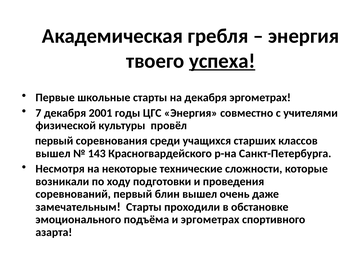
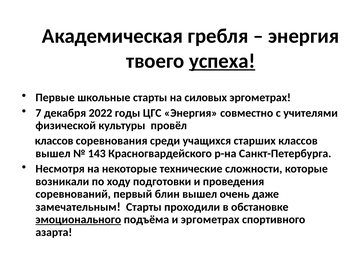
на декабря: декабря -> силовых (206, 98)
2001: 2001 -> 2022 (101, 113)
первый: первый -> классов (54, 141)
эмоционального underline: none -> present (78, 220)
